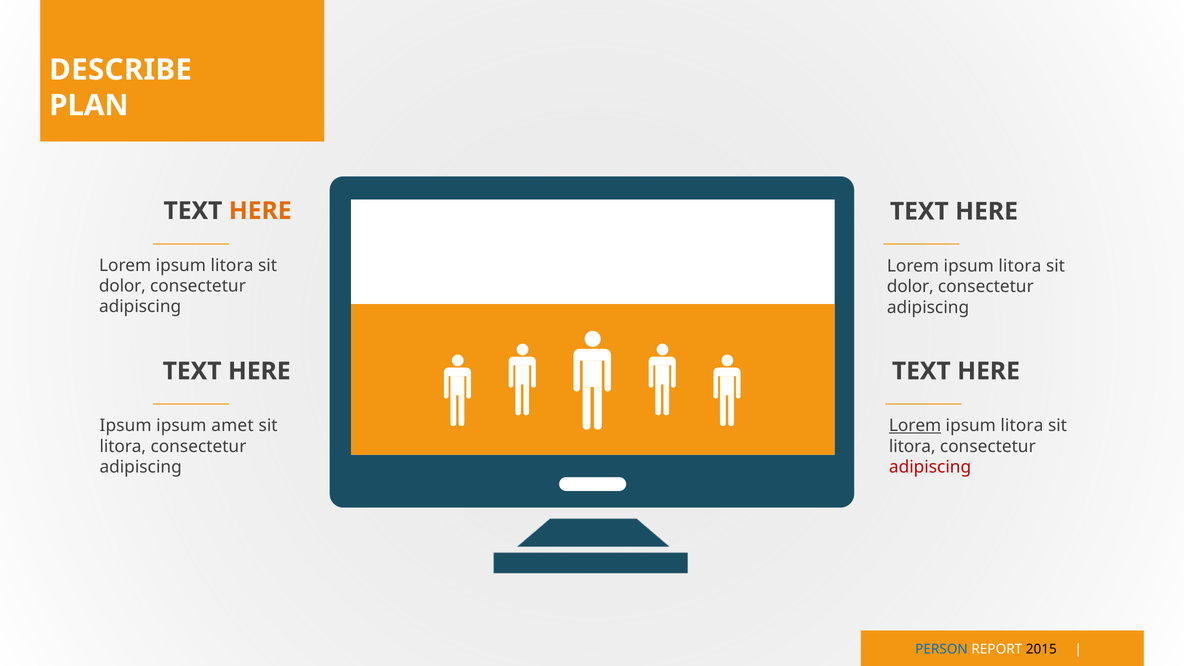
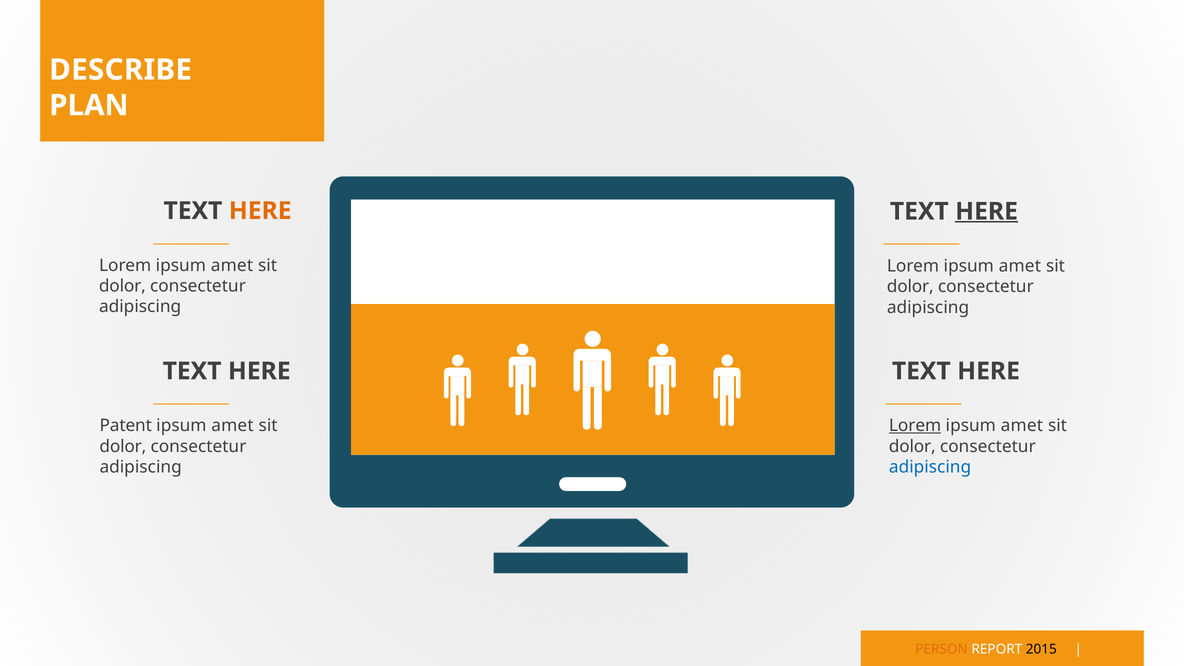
HERE underline: none -> present (987, 211)
litora: litora -> amet (232, 265)
litora: litora -> amet (1020, 266)
Ipsum: Ipsum -> Patent (126, 426)
litora: litora -> amet (1022, 426)
litora: litora -> dolor (123, 446)
litora: litora -> dolor (912, 446)
adipiscing colour: red -> blue (930, 467)
PERSON colour: blue -> orange (942, 649)
